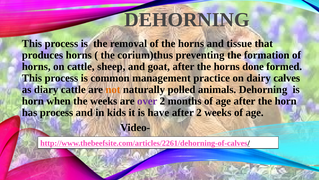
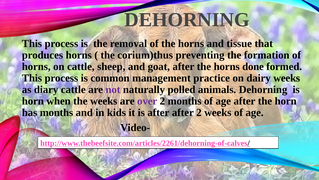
dairy calves: calves -> weeks (287, 78)
not colour: orange -> purple (113, 89)
has process: process -> months (57, 112)
is have: have -> after (158, 112)
